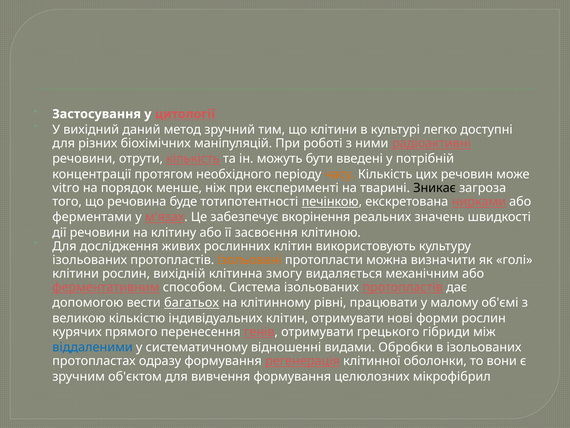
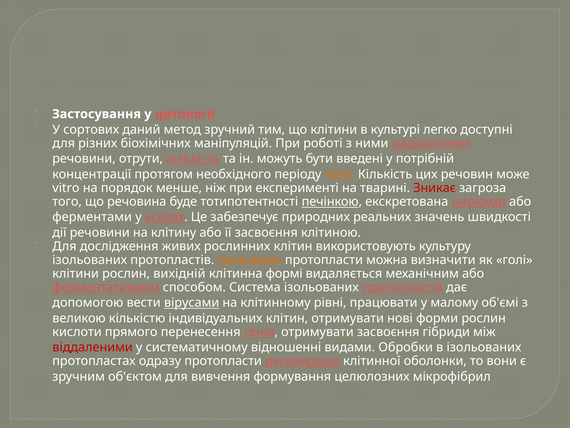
вихідний: вихідний -> сортових (91, 129)
Зникає colour: black -> red (435, 188)
вкорінення: вкорінення -> природних (316, 217)
змогу: змогу -> формі (284, 273)
багатьох: багатьох -> вірусами (192, 302)
курячих: курячих -> кислоти (77, 331)
отримувати грецького: грецького -> засвоєння (388, 331)
віддаленими colour: blue -> red (93, 347)
одразу формування: формування -> протопласти (223, 361)
